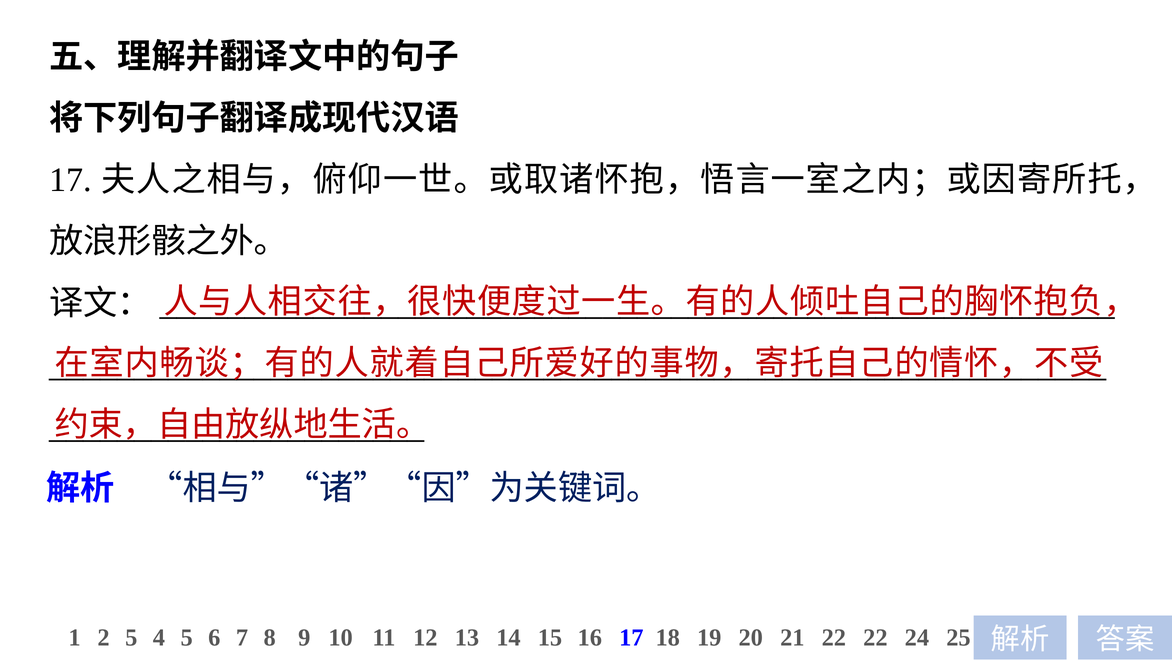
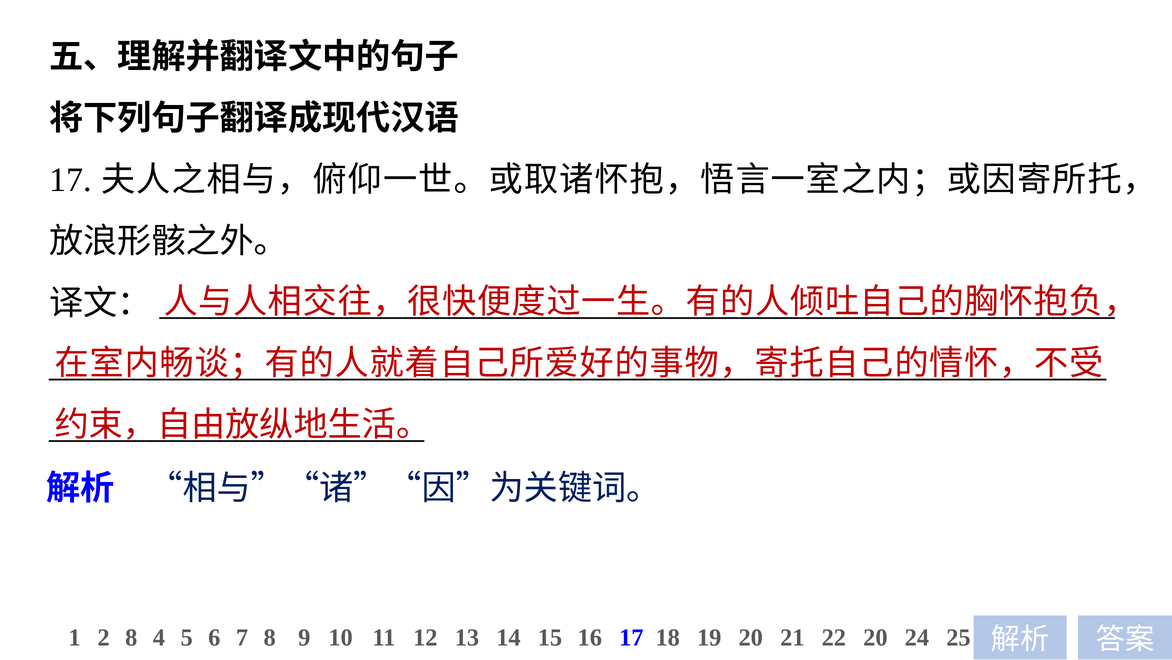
2 5: 5 -> 8 (131, 637)
22 22: 22 -> 20 (875, 637)
